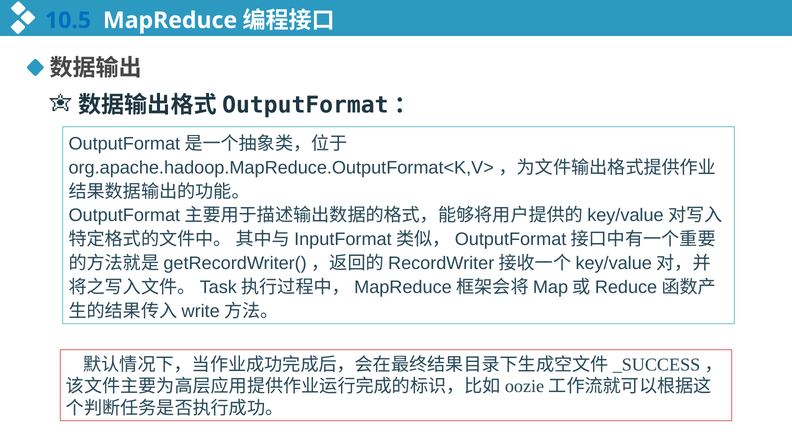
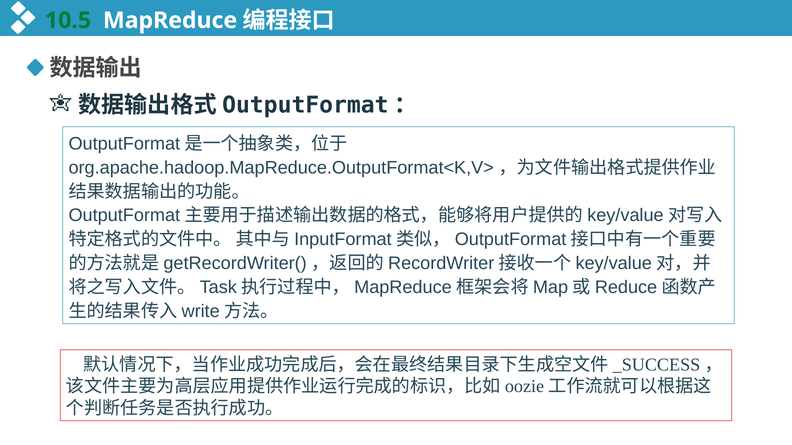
10.5 colour: blue -> green (68, 20)
